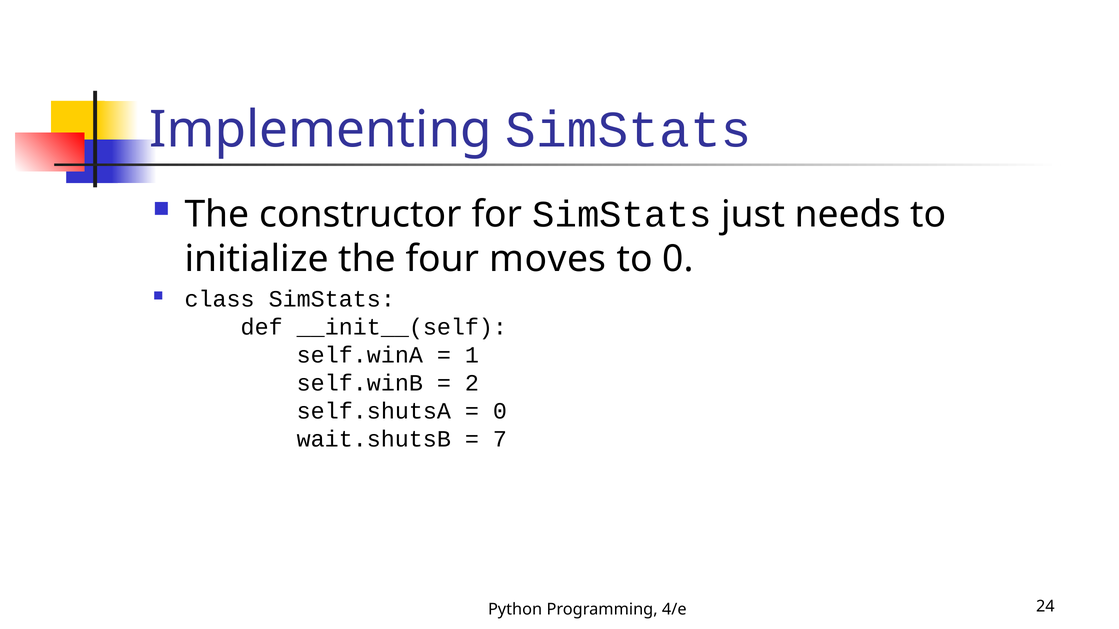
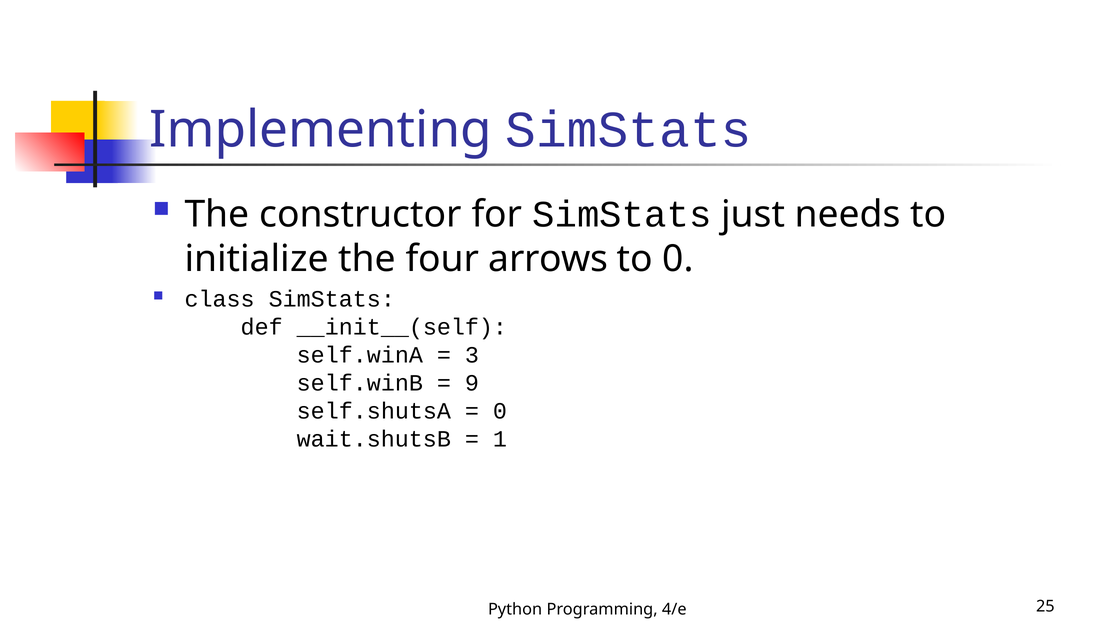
moves: moves -> arrows (548, 259)
1: 1 -> 3 (472, 355)
2: 2 -> 9 (472, 383)
7: 7 -> 1 (500, 439)
24: 24 -> 25 (1045, 607)
